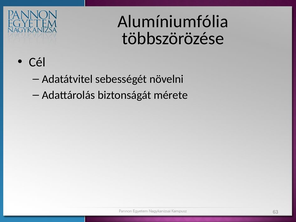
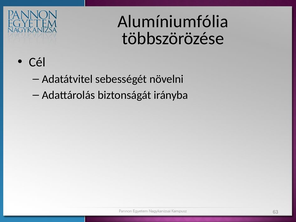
mérete: mérete -> irányba (171, 95)
